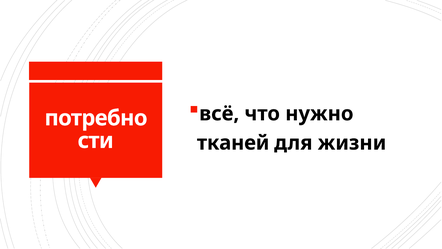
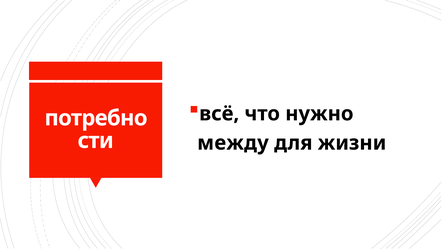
тканей: тканей -> между (233, 143)
